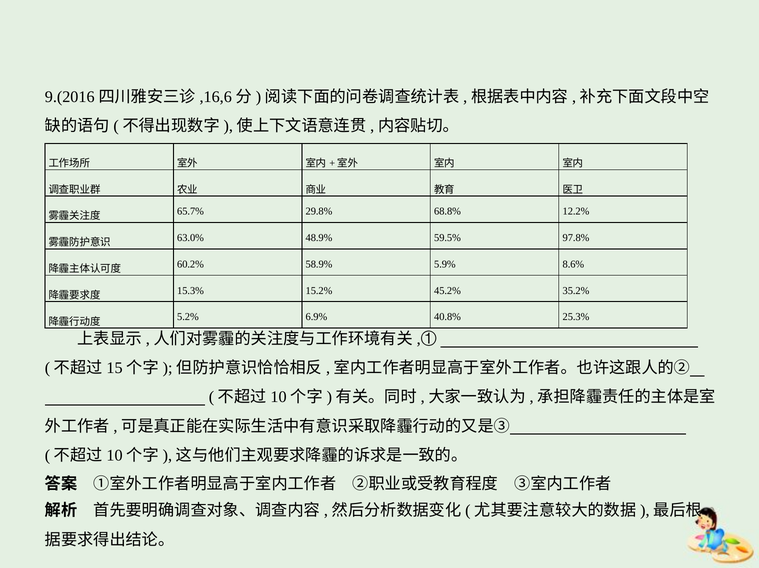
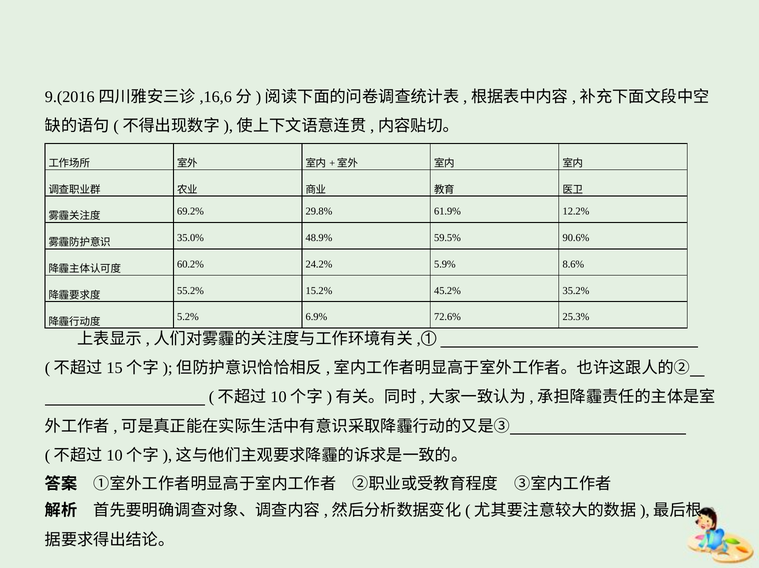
65.7%: 65.7% -> 69.2% (190, 211)
68.8%: 68.8% -> 61.9% (447, 211)
63.0%: 63.0% -> 35.0% (190, 238)
97.8%: 97.8% -> 90.6% (576, 238)
58.9%: 58.9% -> 24.2% (319, 264)
15.3%: 15.3% -> 55.2% (190, 291)
40.8%: 40.8% -> 72.6% (447, 317)
